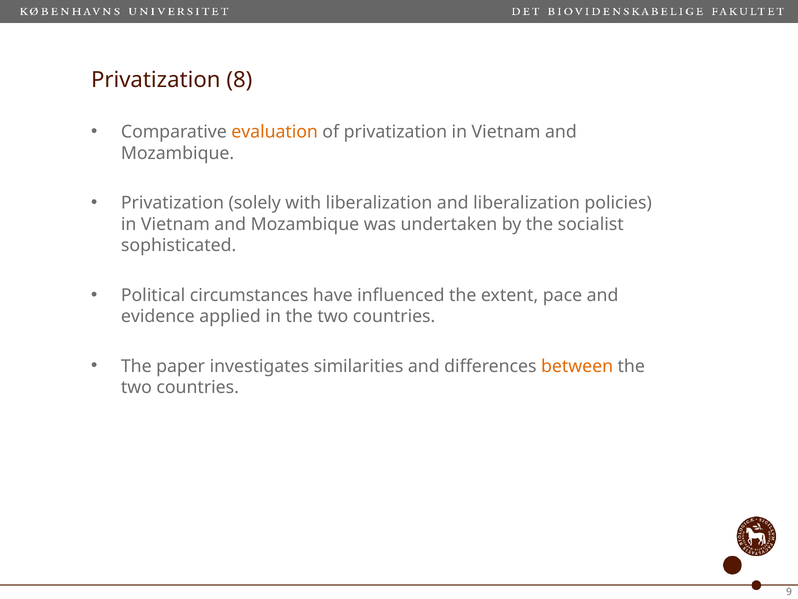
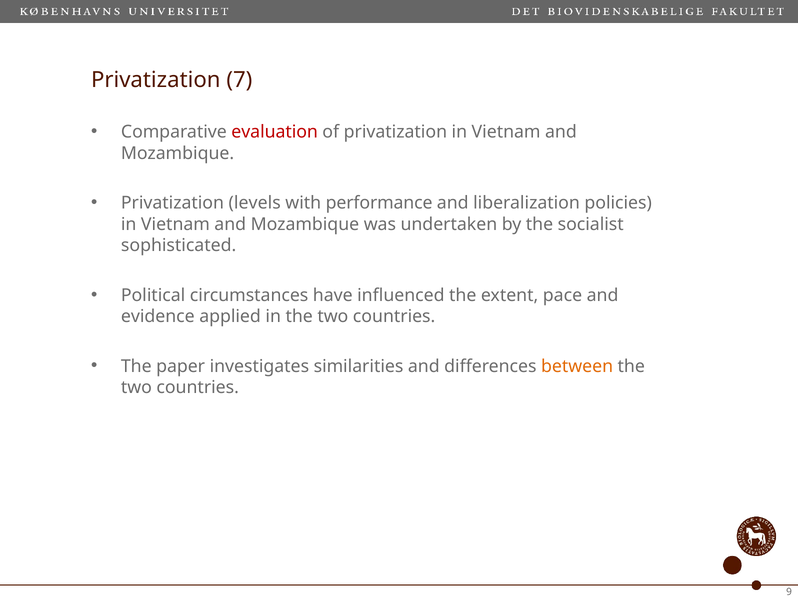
8: 8 -> 7 (239, 80)
evaluation colour: orange -> red (275, 132)
solely: solely -> levels (255, 203)
with liberalization: liberalization -> performance (379, 203)
